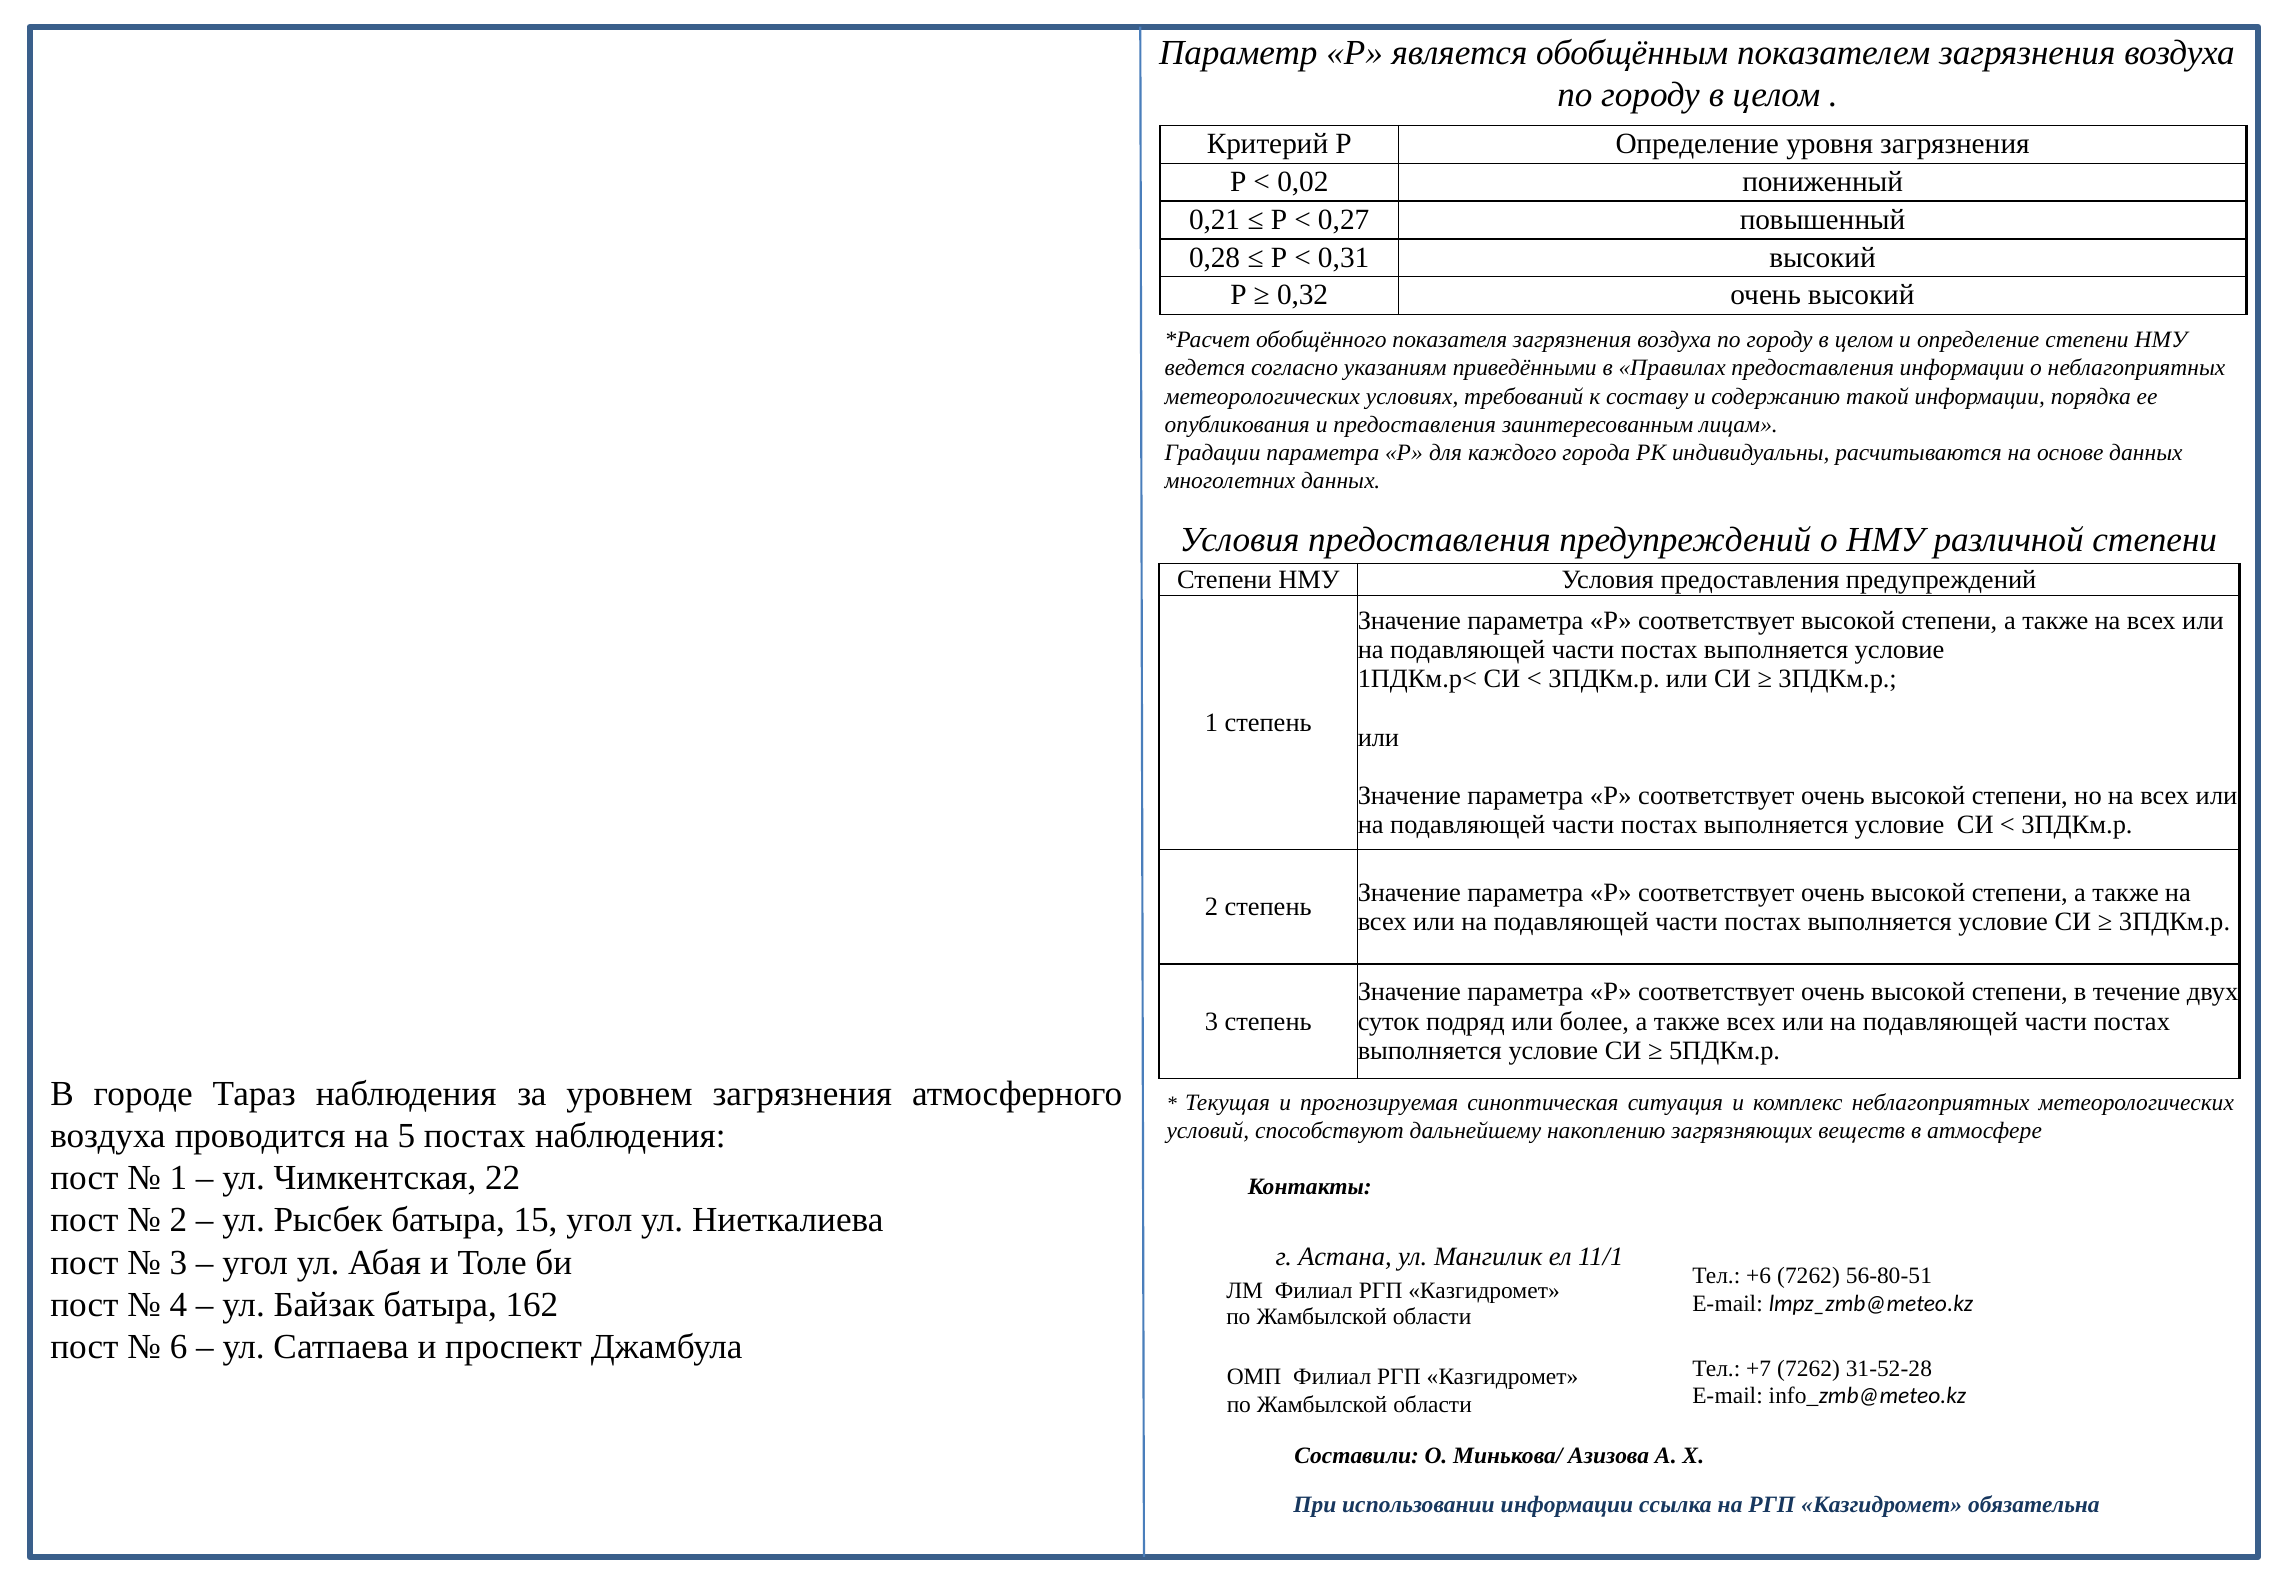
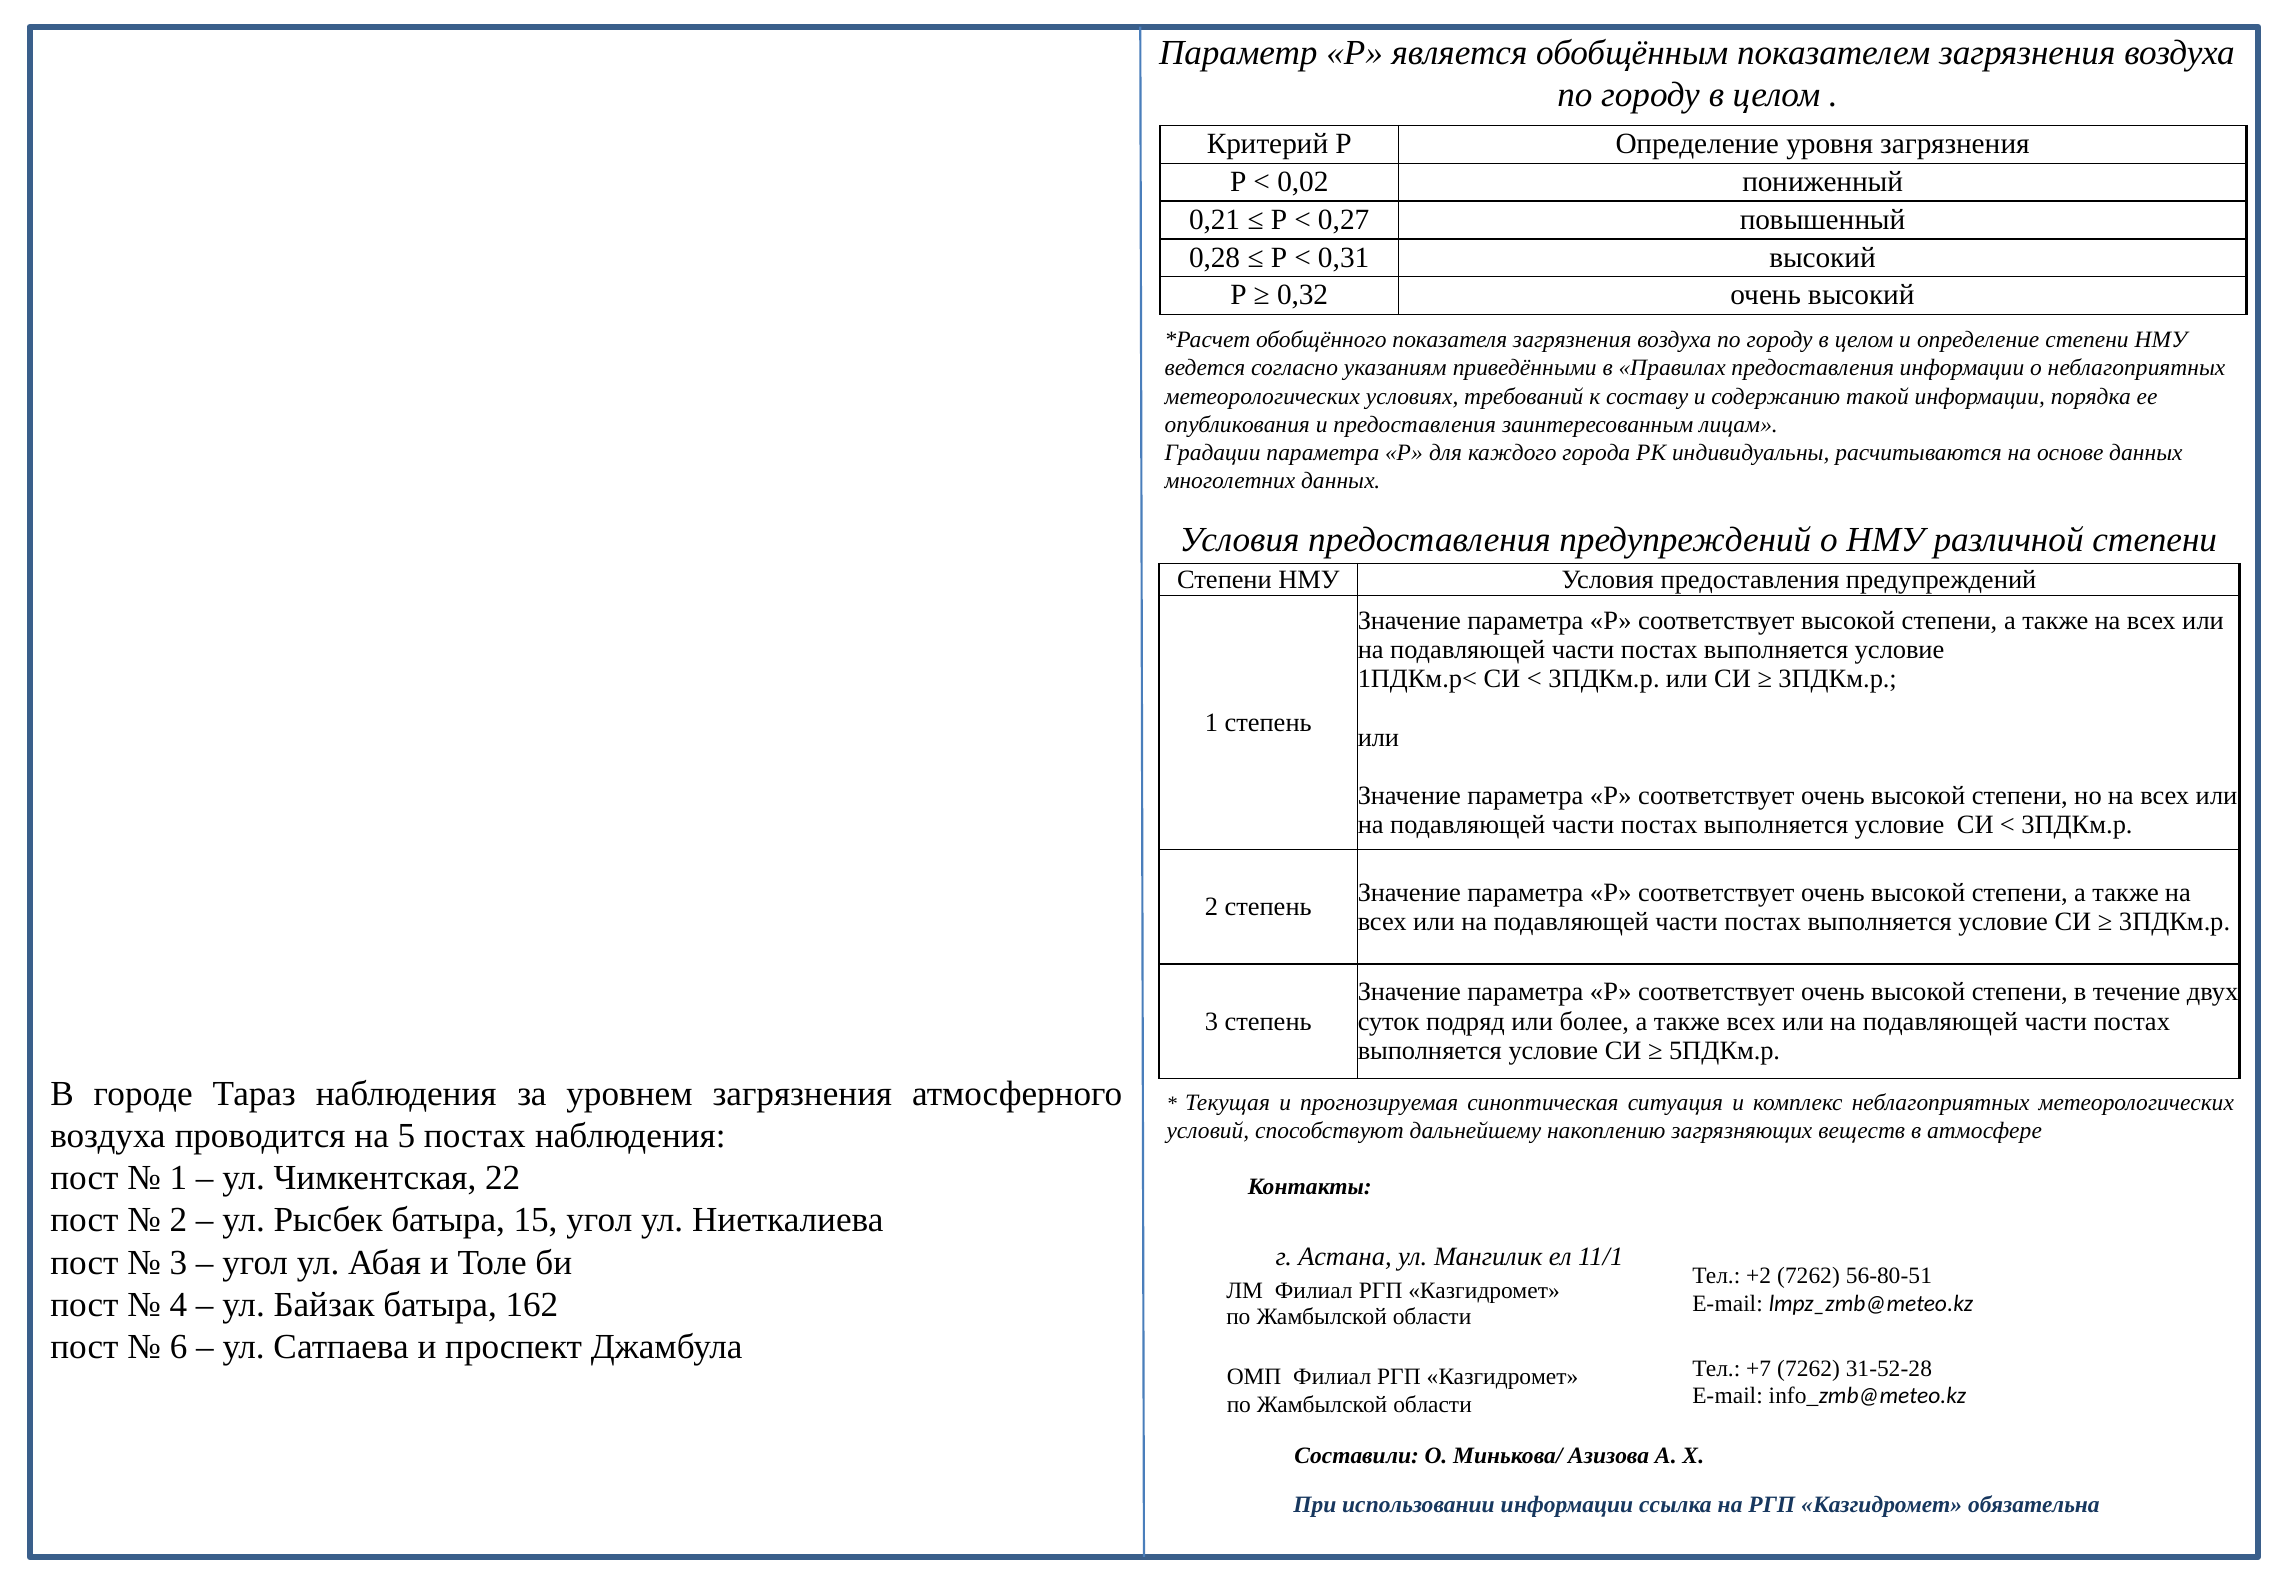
+6: +6 -> +2 (1759, 1276)
